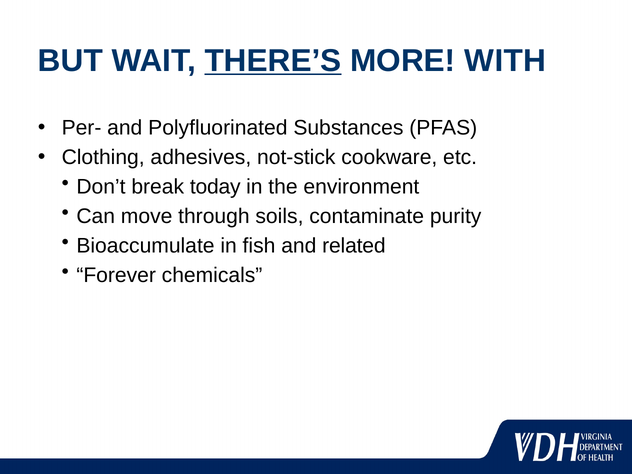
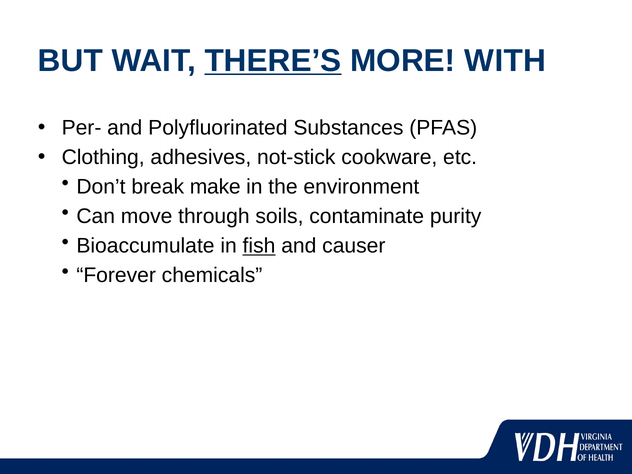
today: today -> make (215, 187)
fish underline: none -> present (259, 246)
related: related -> causer (354, 246)
